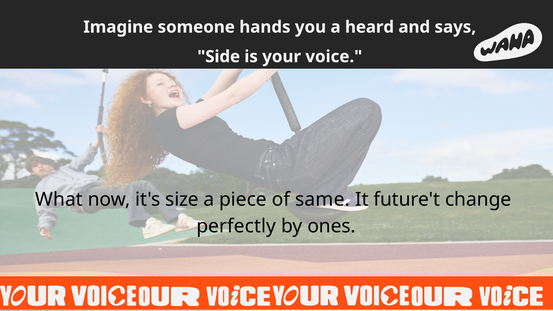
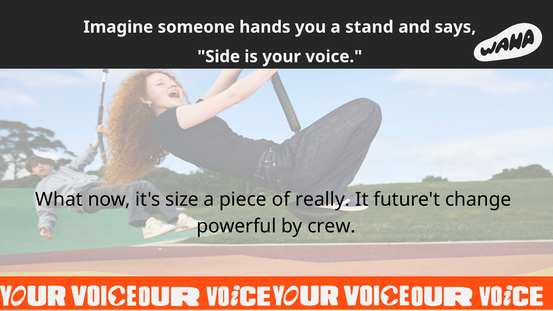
heard: heard -> stand (369, 27)
same: same -> really (323, 199)
perfectly: perfectly -> powerful (236, 226)
ones: ones -> crew (332, 226)
